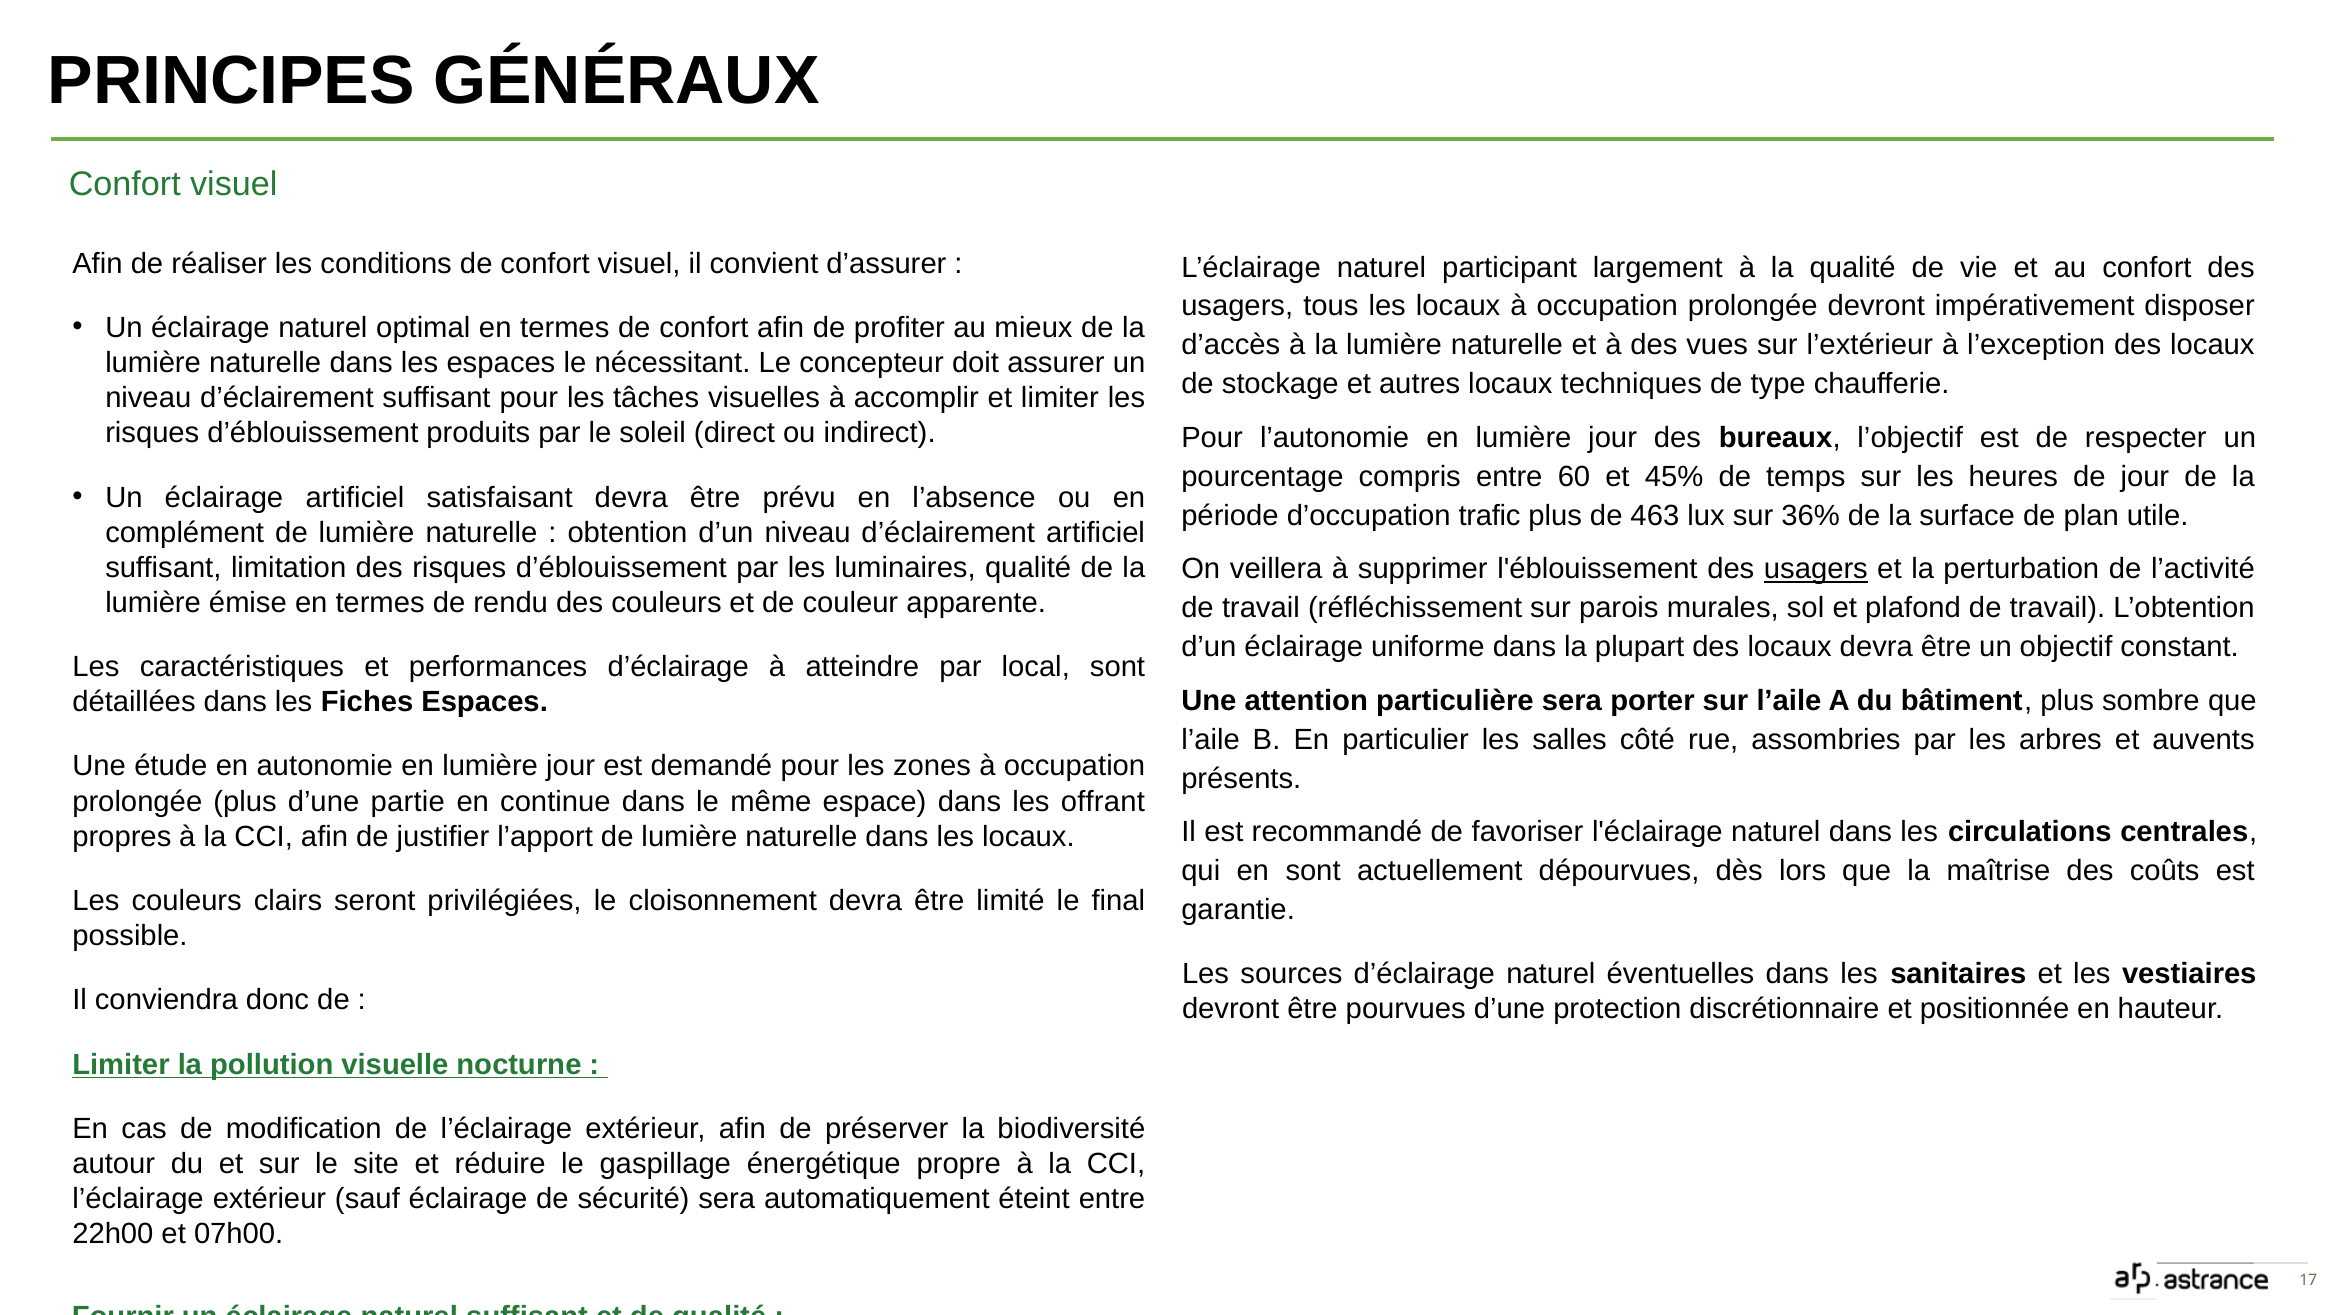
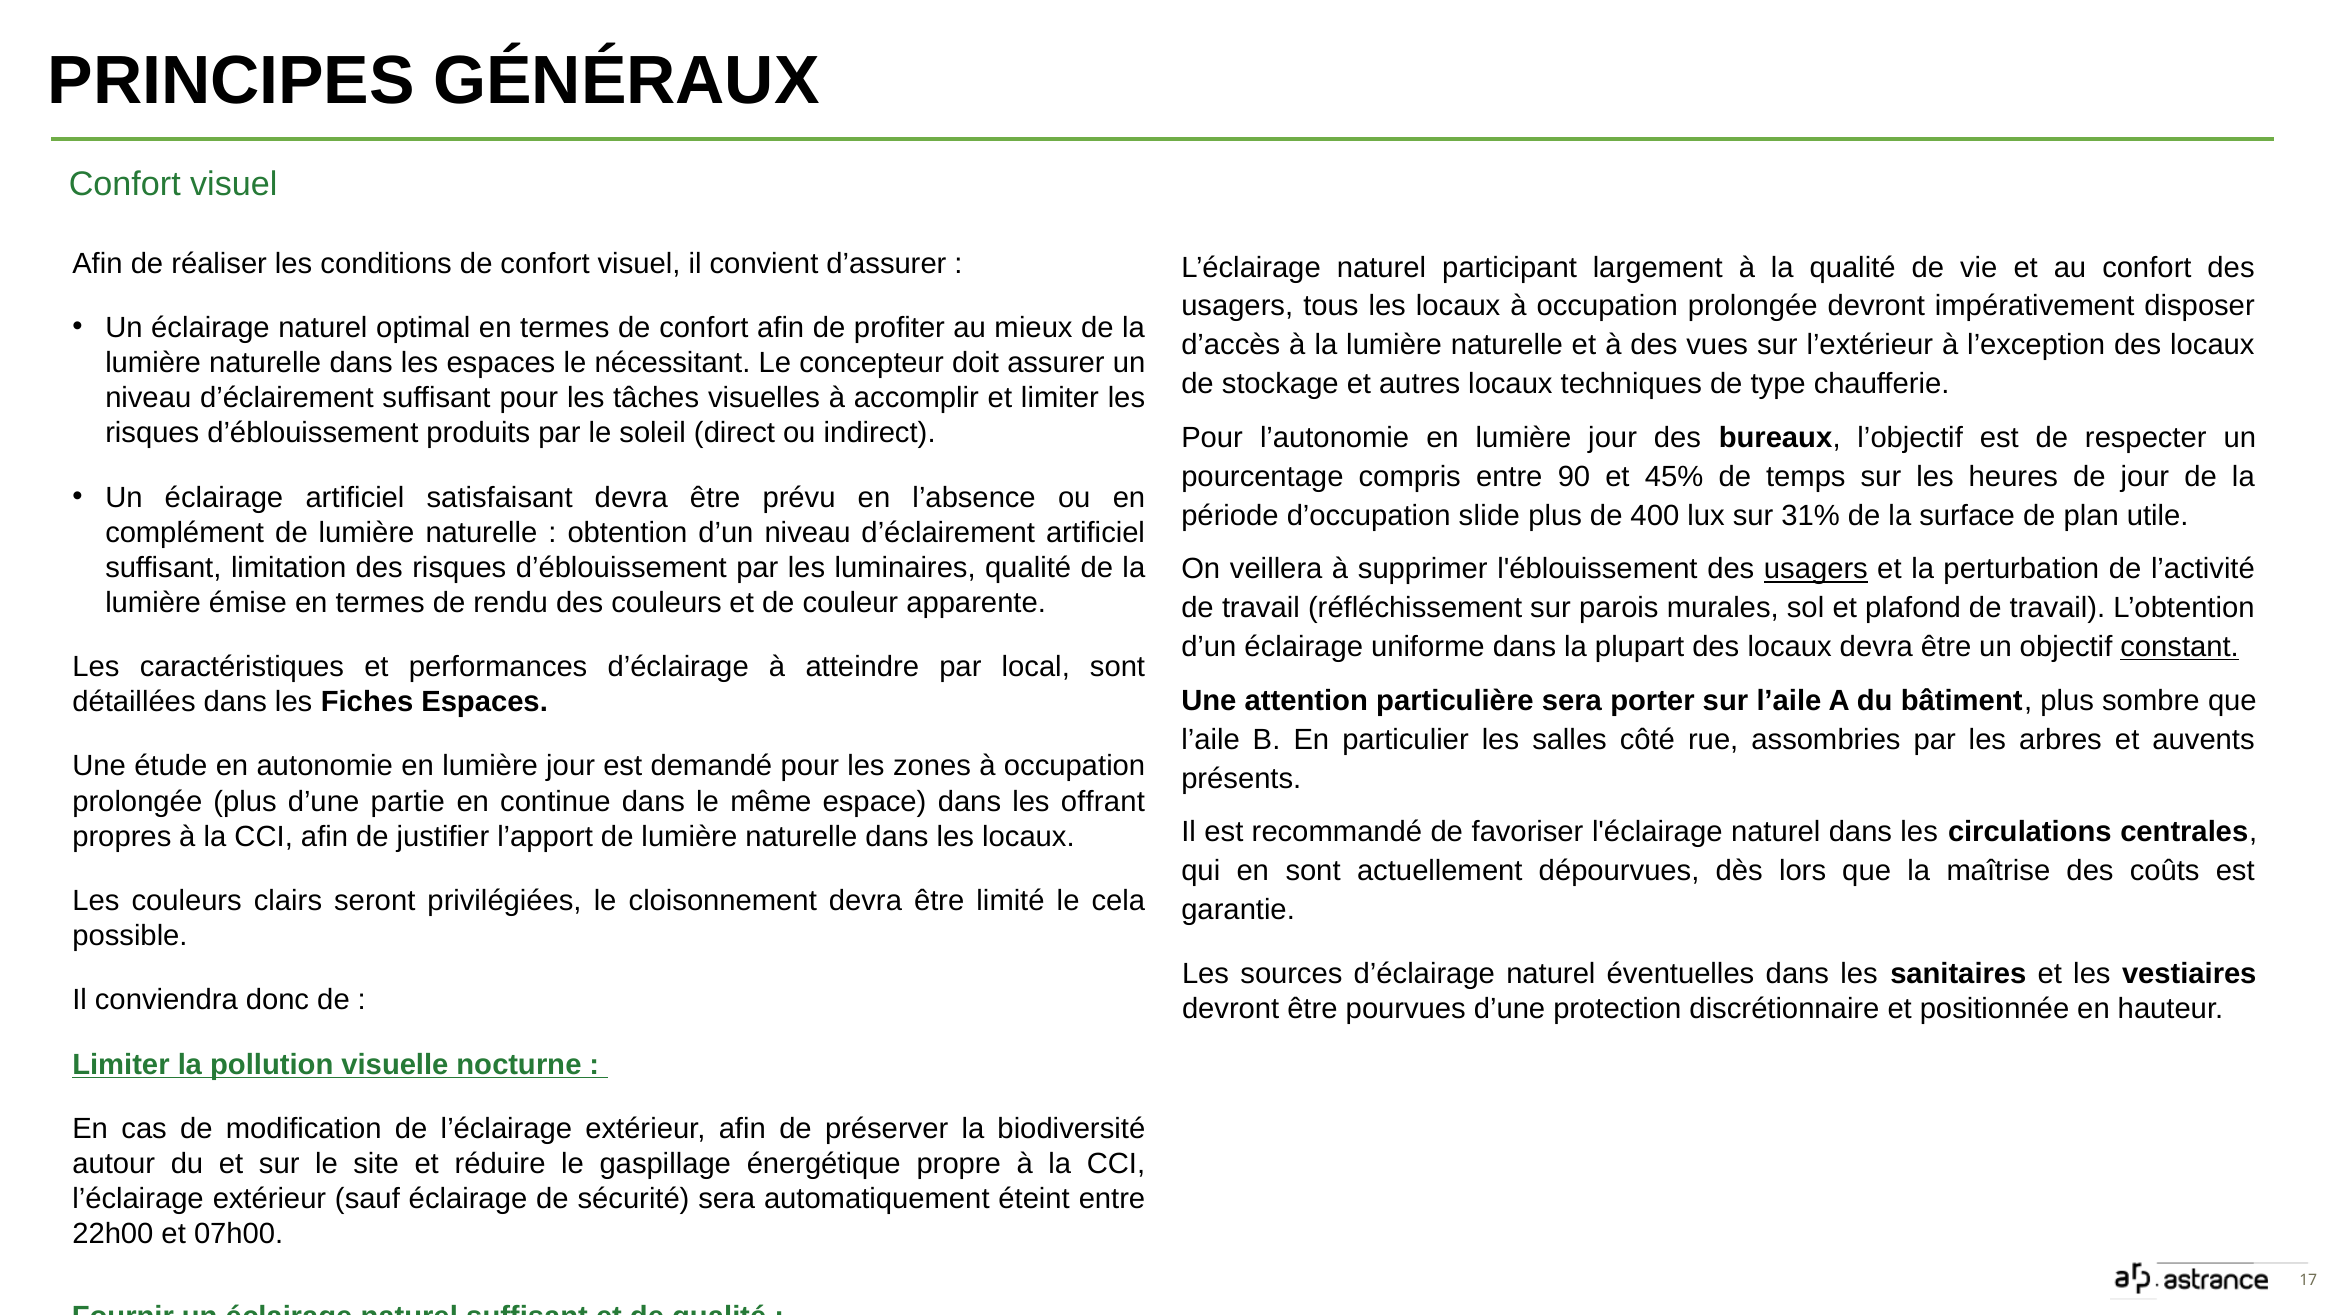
60: 60 -> 90 (1574, 477)
trafic: trafic -> slide (1489, 516)
463: 463 -> 400 (1655, 516)
36%: 36% -> 31% (1811, 516)
constant underline: none -> present (2180, 647)
final: final -> cela (1118, 901)
